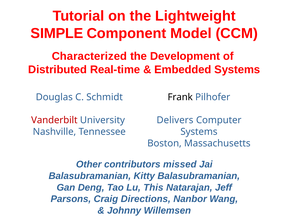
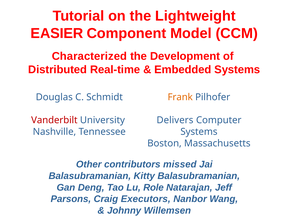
SIMPLE: SIMPLE -> EASIER (57, 33)
Frank colour: black -> orange (180, 97)
This: This -> Role (153, 187)
Directions: Directions -> Executors (146, 198)
